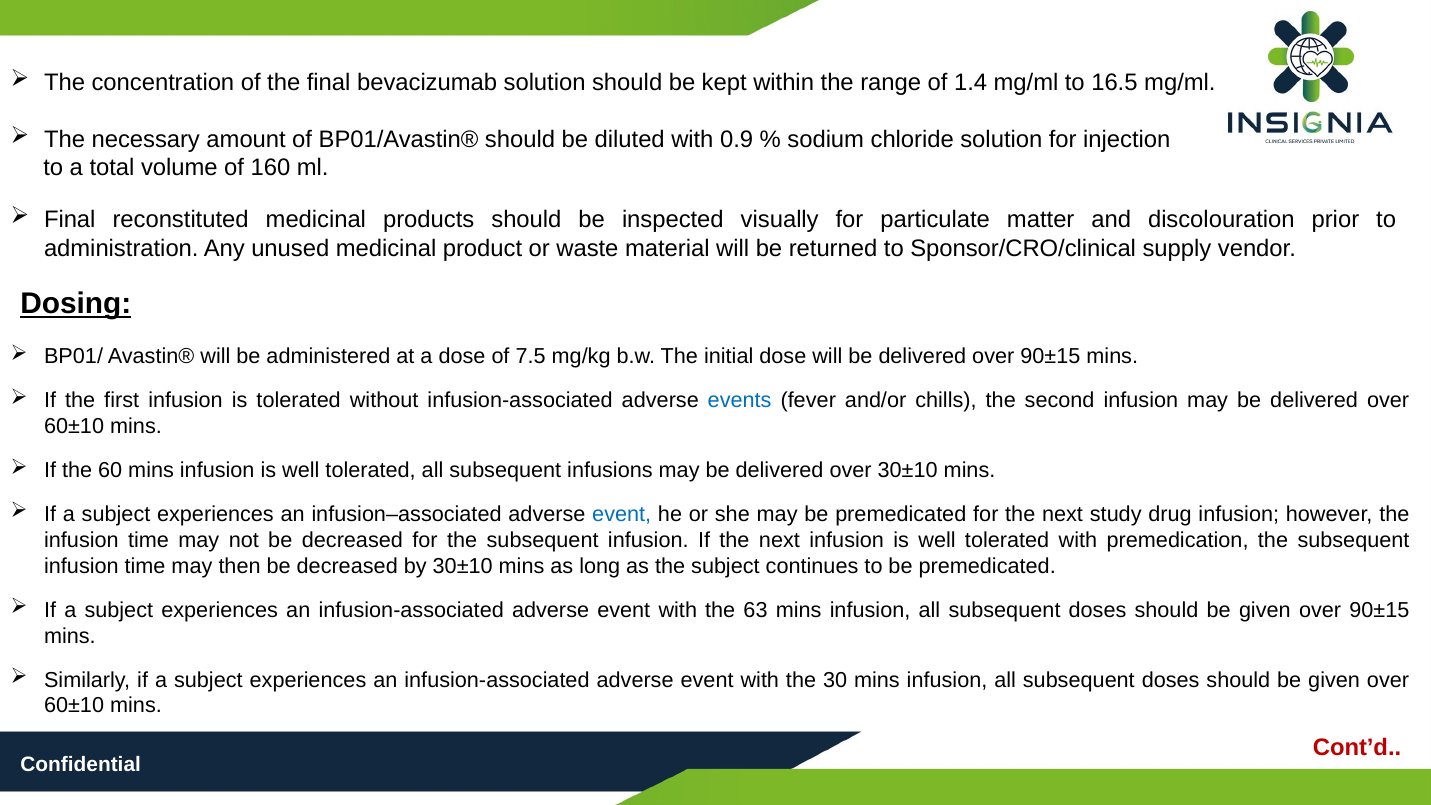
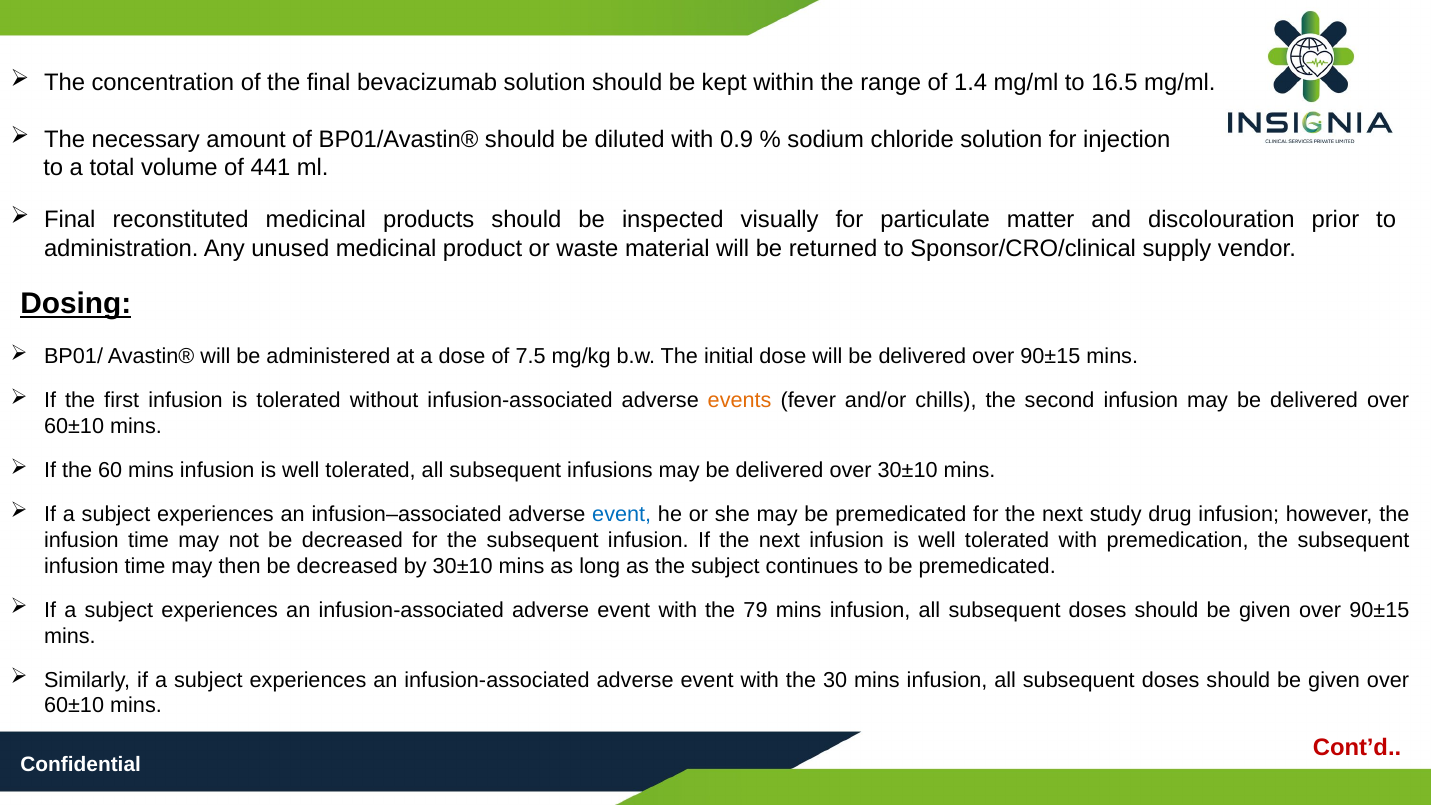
160: 160 -> 441 (270, 168)
events colour: blue -> orange (740, 401)
63: 63 -> 79 (756, 610)
